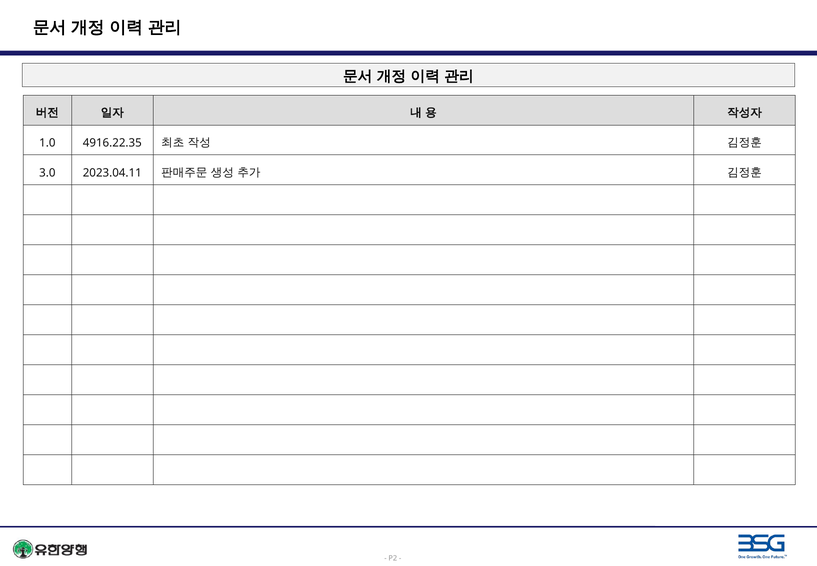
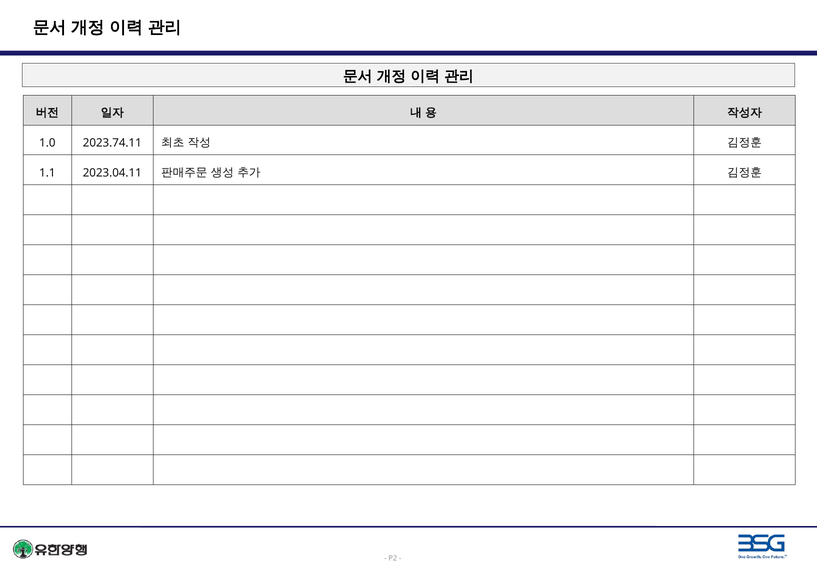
4916.22.35: 4916.22.35 -> 2023.74.11 (112, 143)
3.0: 3.0 -> 1.1 (47, 173)
